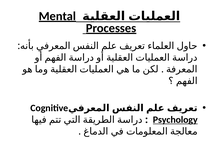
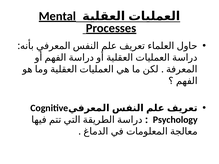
Psychology underline: present -> none (175, 120)
